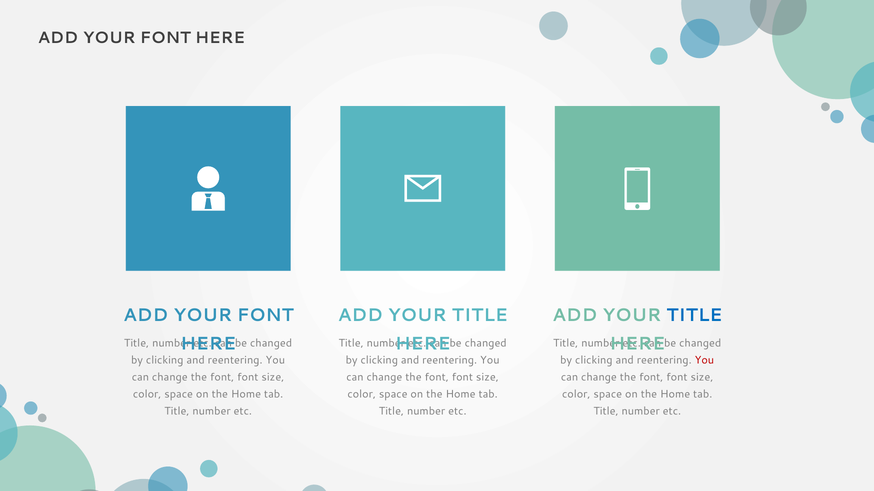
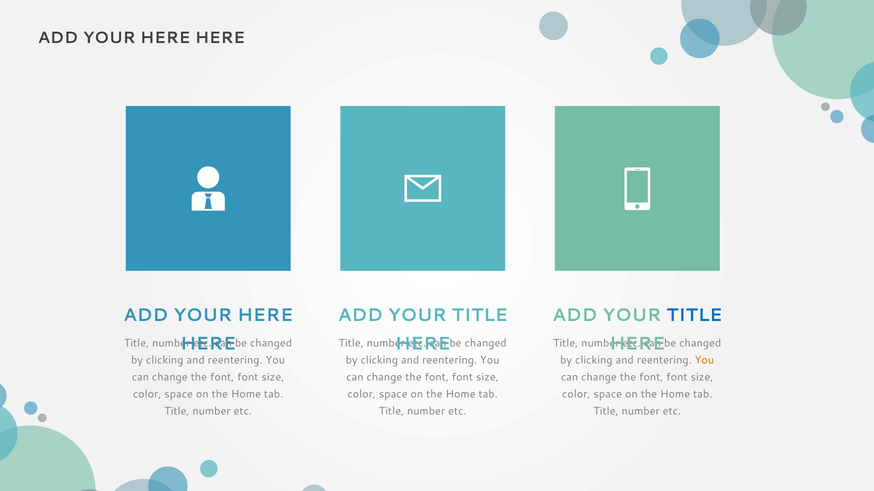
FONT: FONT -> HERE (165, 38)
FONT: FONT -> HERE (265, 316)
You colour: red -> orange (704, 360)
